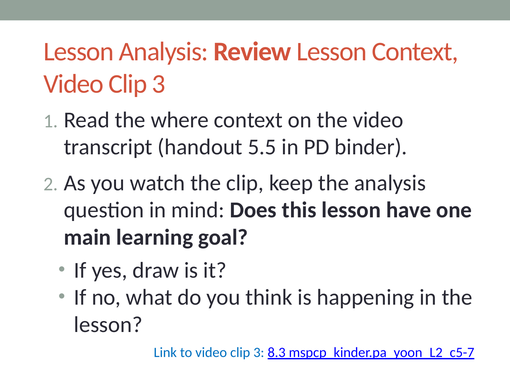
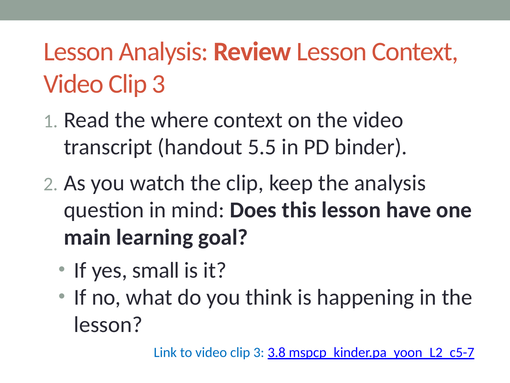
draw: draw -> small (156, 270)
8.3: 8.3 -> 3.8 (277, 352)
